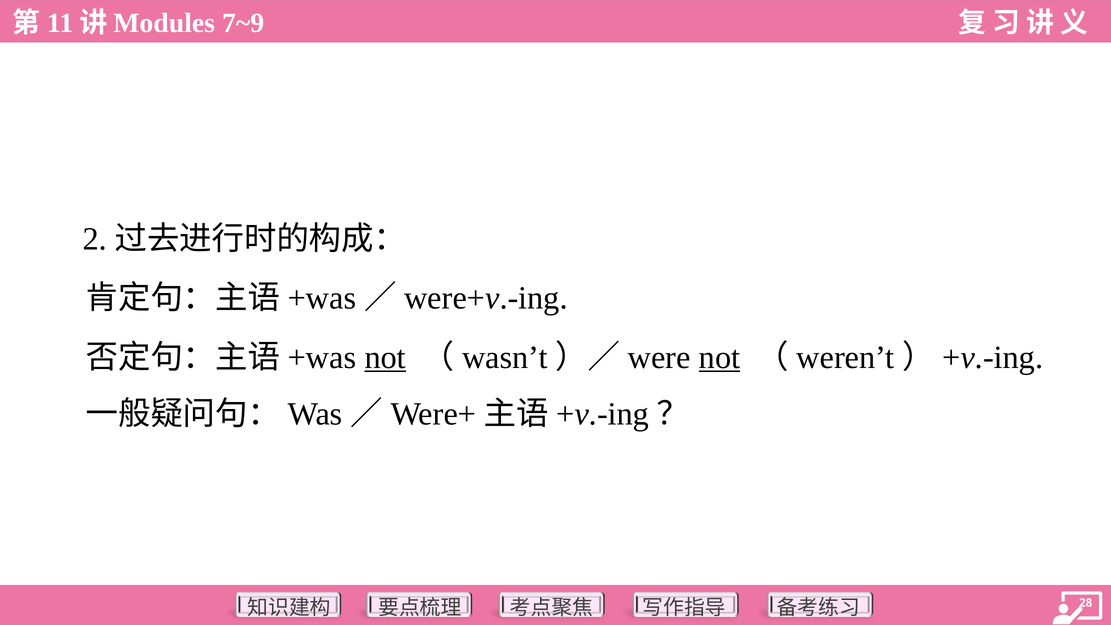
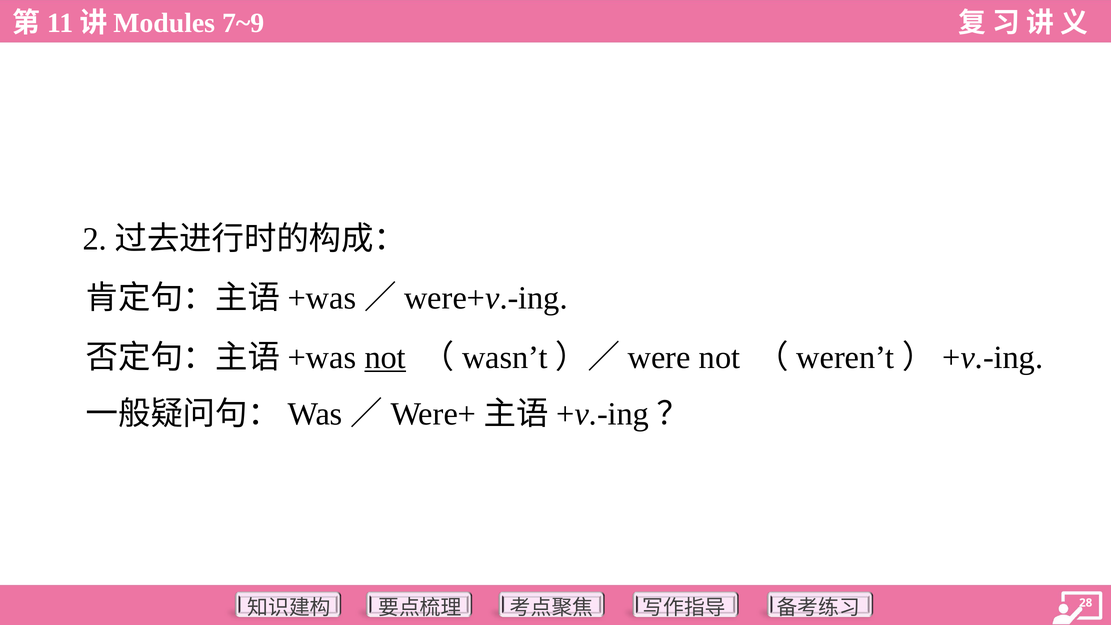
not underline: present -> none (720, 357)
